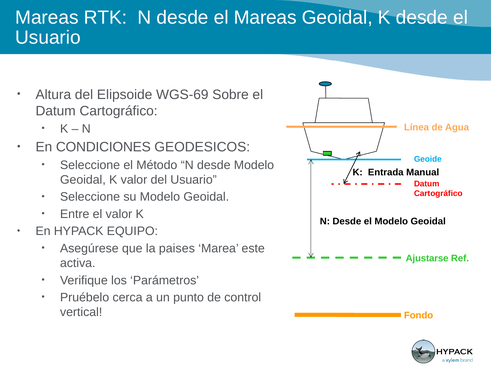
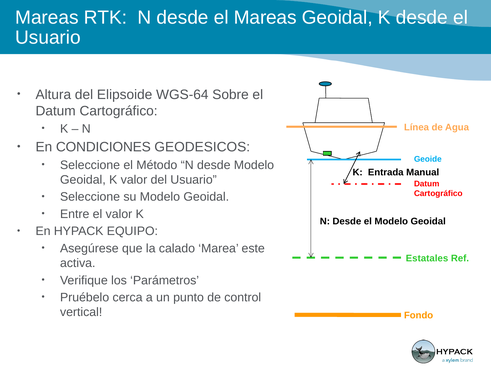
WGS-69: WGS-69 -> WGS-64 (182, 95)
paises: paises -> calado (177, 249)
Ajustarse: Ajustarse -> Estatales (427, 258)
